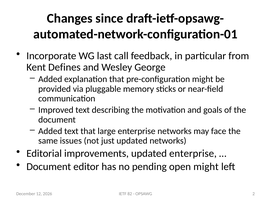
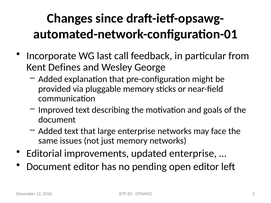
just updated: updated -> memory (132, 141)
open might: might -> editor (206, 167)
